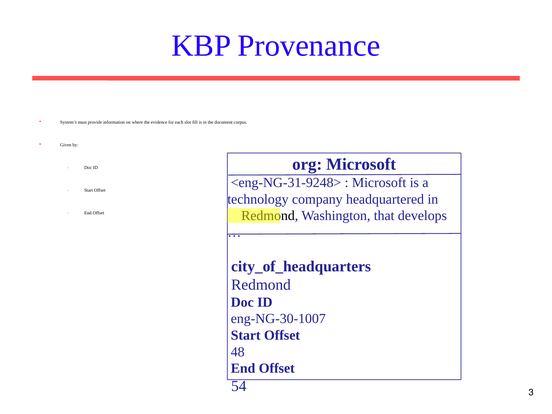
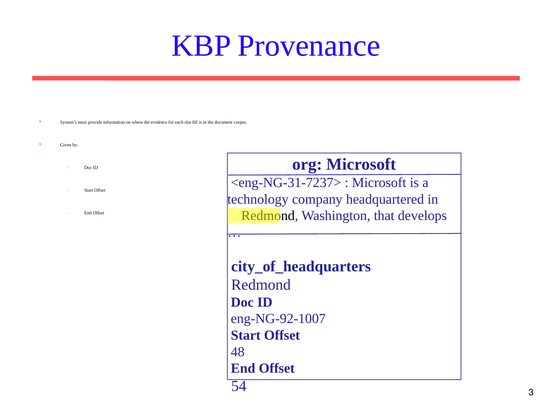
<eng-NG-31-9248>: <eng-NG-31-9248> -> <eng-NG-31-7237> (286, 183)
eng-NG-30-1007: eng-NG-30-1007 -> eng-NG-92-1007 (278, 319)
